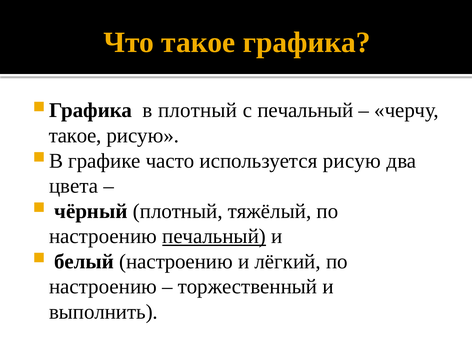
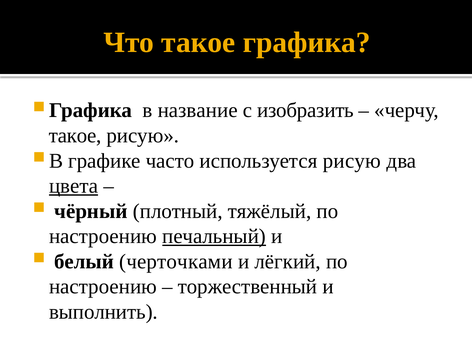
в плотный: плотный -> название (198, 110)
с печальный: печальный -> изобразить (305, 110)
цвета underline: none -> present (74, 186)
белый настроению: настроению -> черточками (176, 261)
